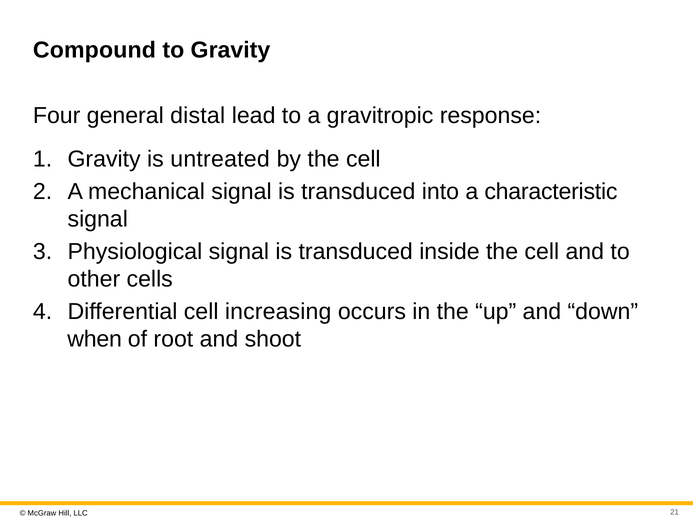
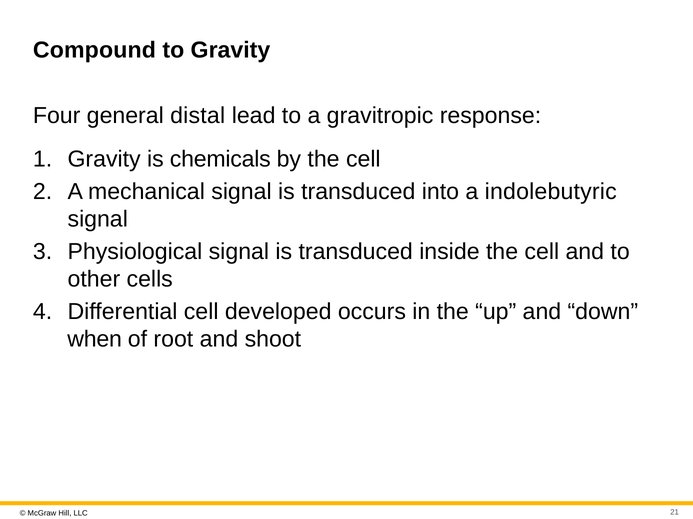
untreated: untreated -> chemicals (220, 160)
characteristic: characteristic -> indolebutyric (551, 192)
increasing: increasing -> developed (278, 312)
